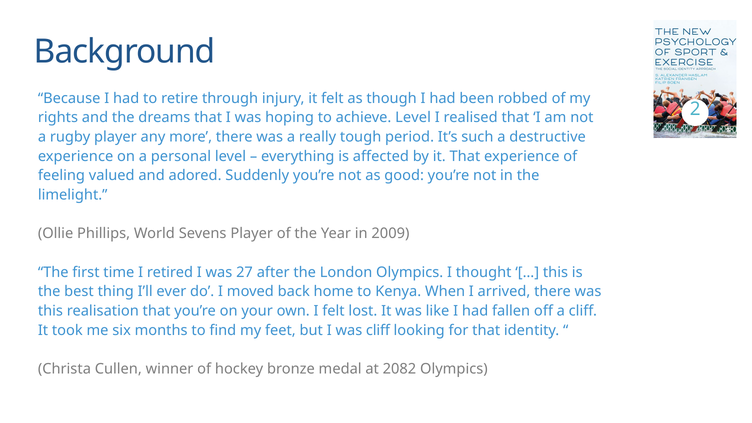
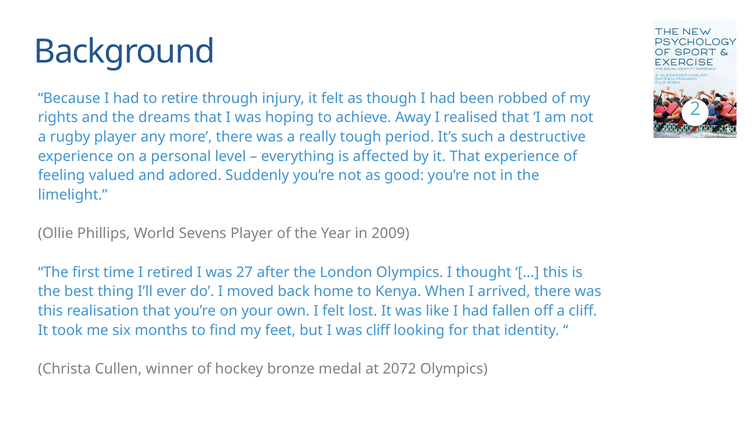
achieve Level: Level -> Away (413, 118)
2082: 2082 -> 2072 (399, 369)
